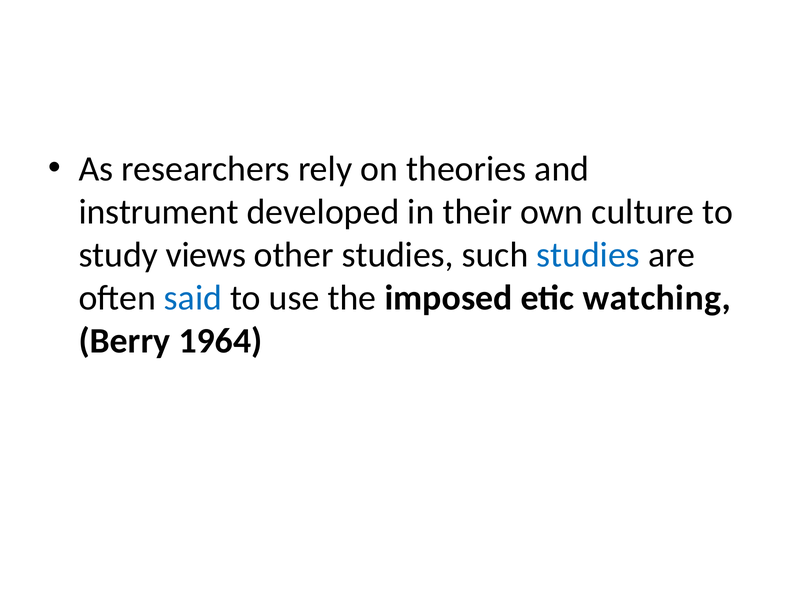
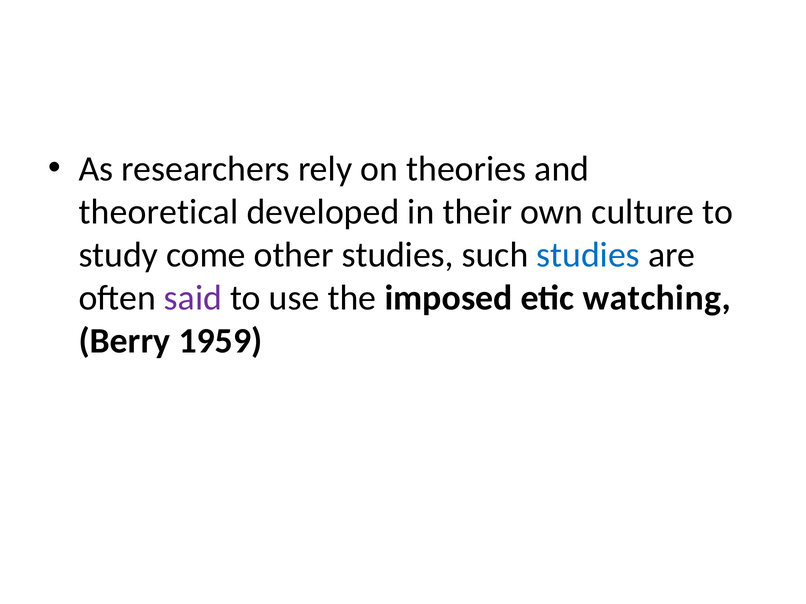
instrument: instrument -> theoretical (158, 212)
views: views -> come (206, 255)
said colour: blue -> purple (193, 298)
1964: 1964 -> 1959 (220, 341)
